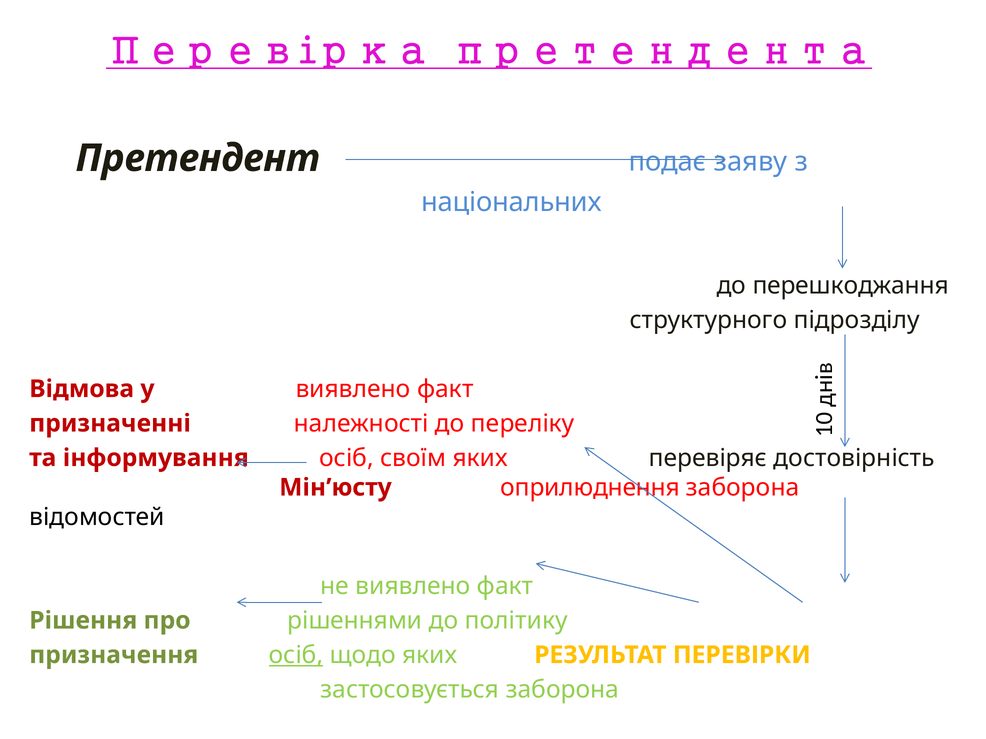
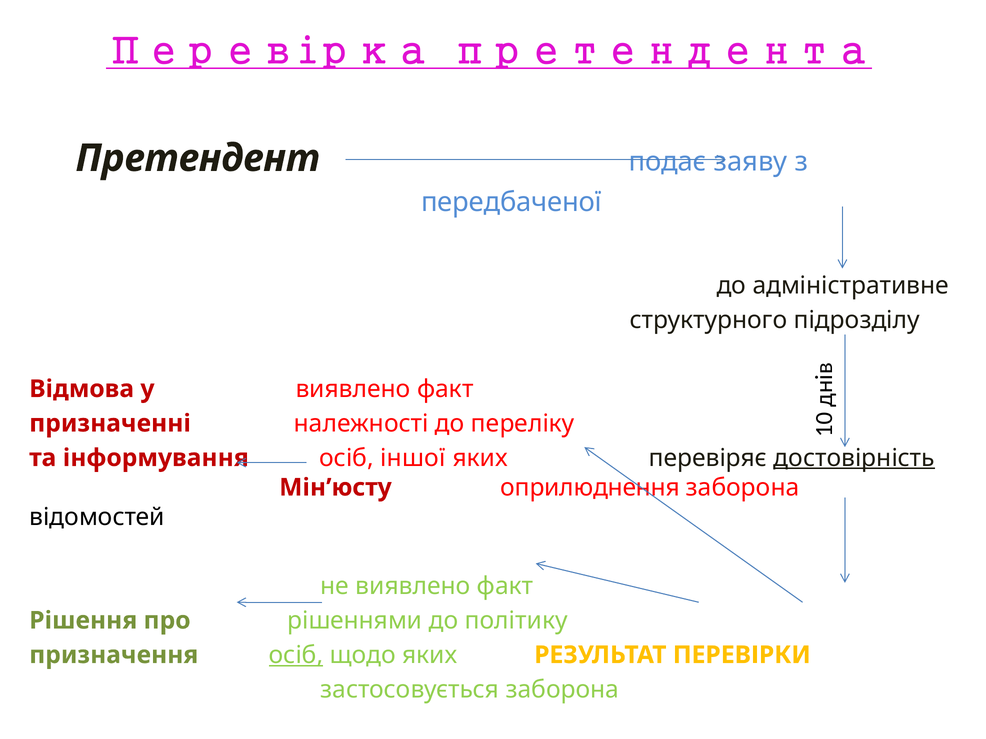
національних: національних -> передбаченої (511, 203)
перешкоджання: перешкоджання -> адміністративне (851, 286)
своїм: своїм -> іншої (413, 458)
достовірність underline: none -> present (854, 458)
